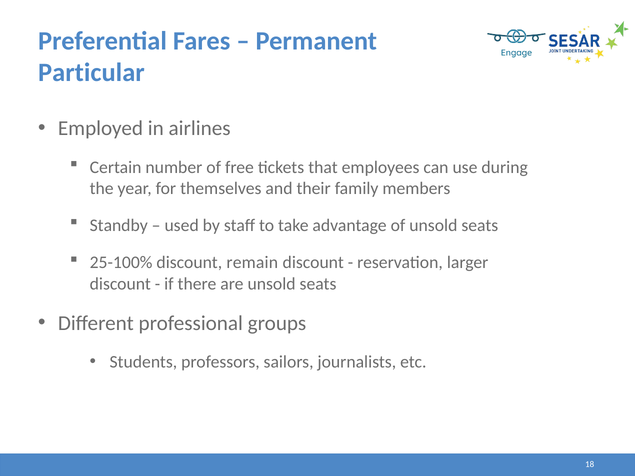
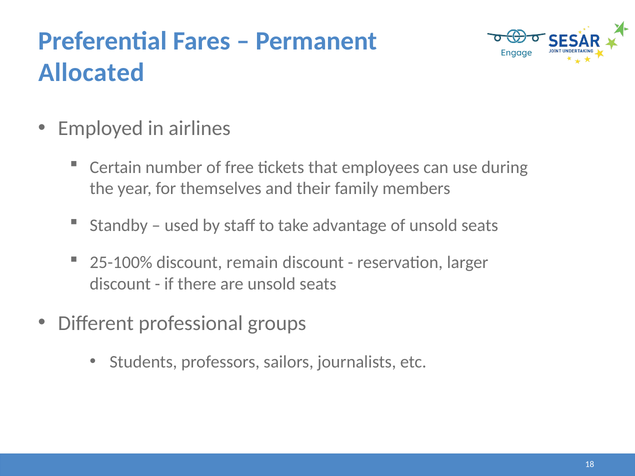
Particular: Particular -> Allocated (91, 73)
